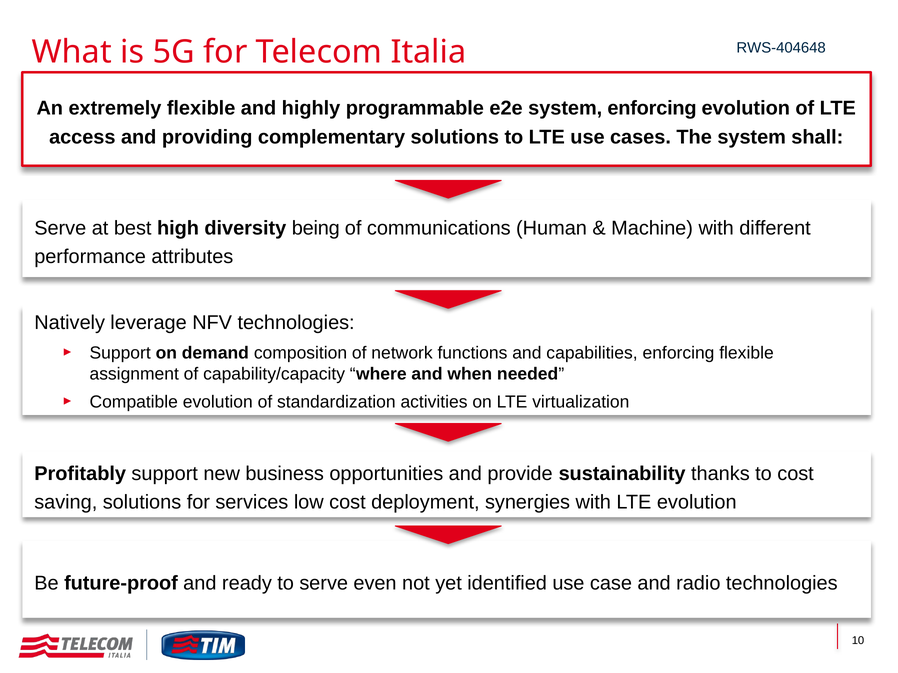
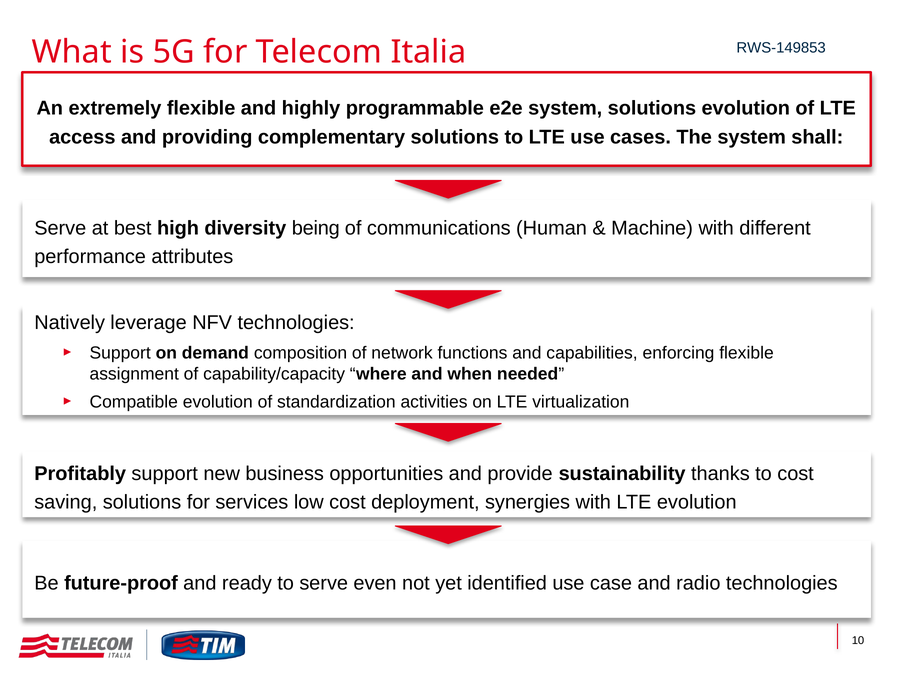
RWS-404648: RWS-404648 -> RWS-149853 (781, 48)
system enforcing: enforcing -> solutions (652, 108)
